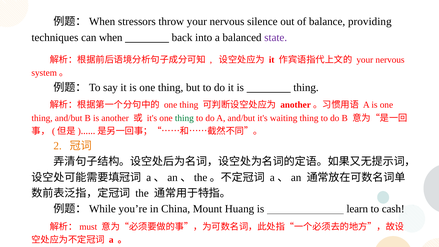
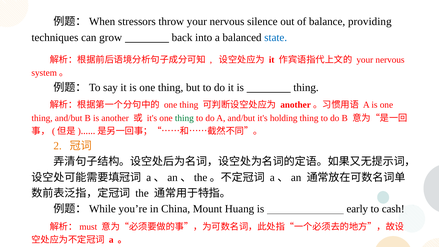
when: when -> grow (111, 37)
state colour: purple -> blue (276, 37)
waiting: waiting -> holding (284, 118)
learn: learn -> early (357, 209)
